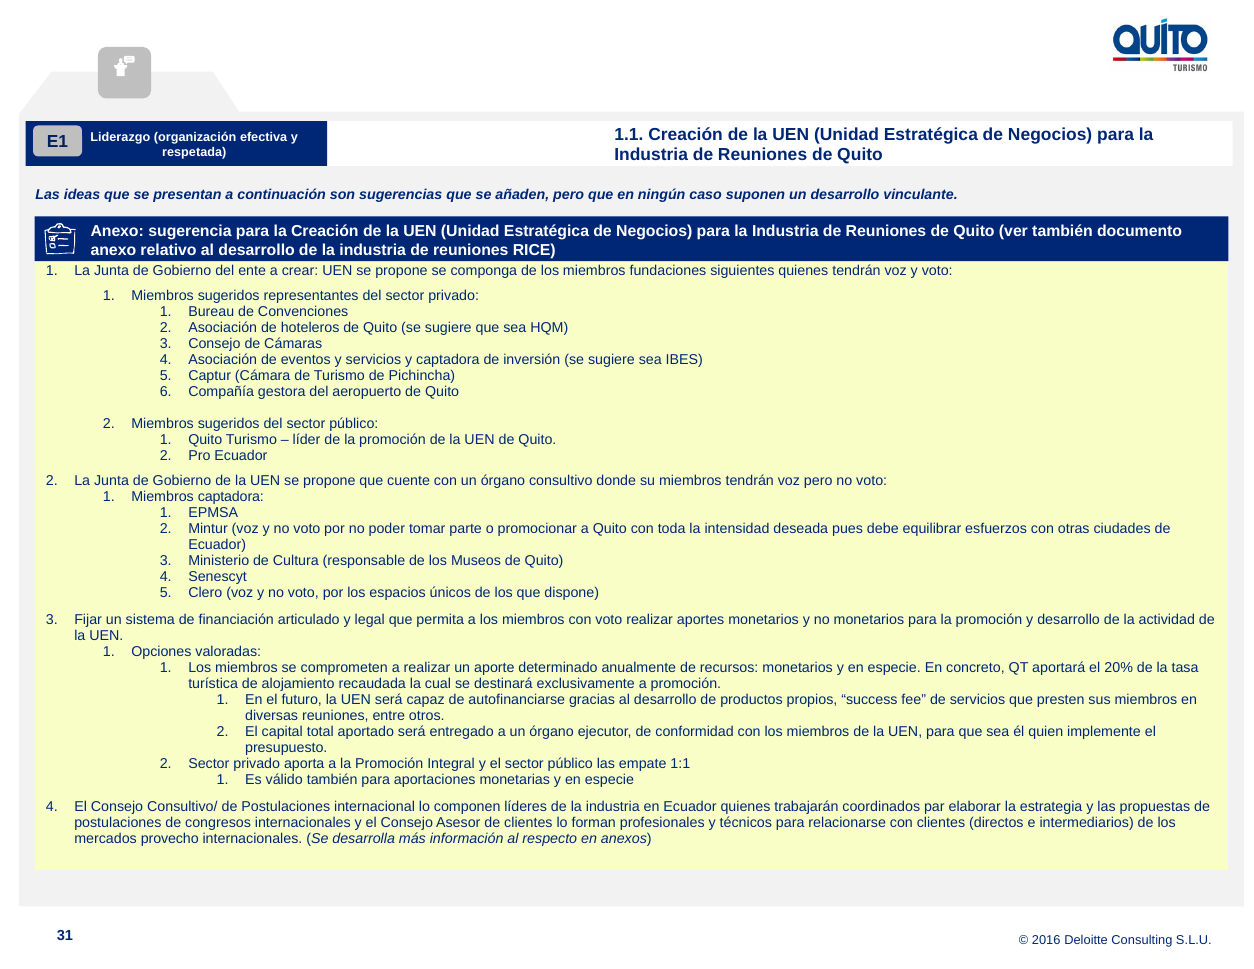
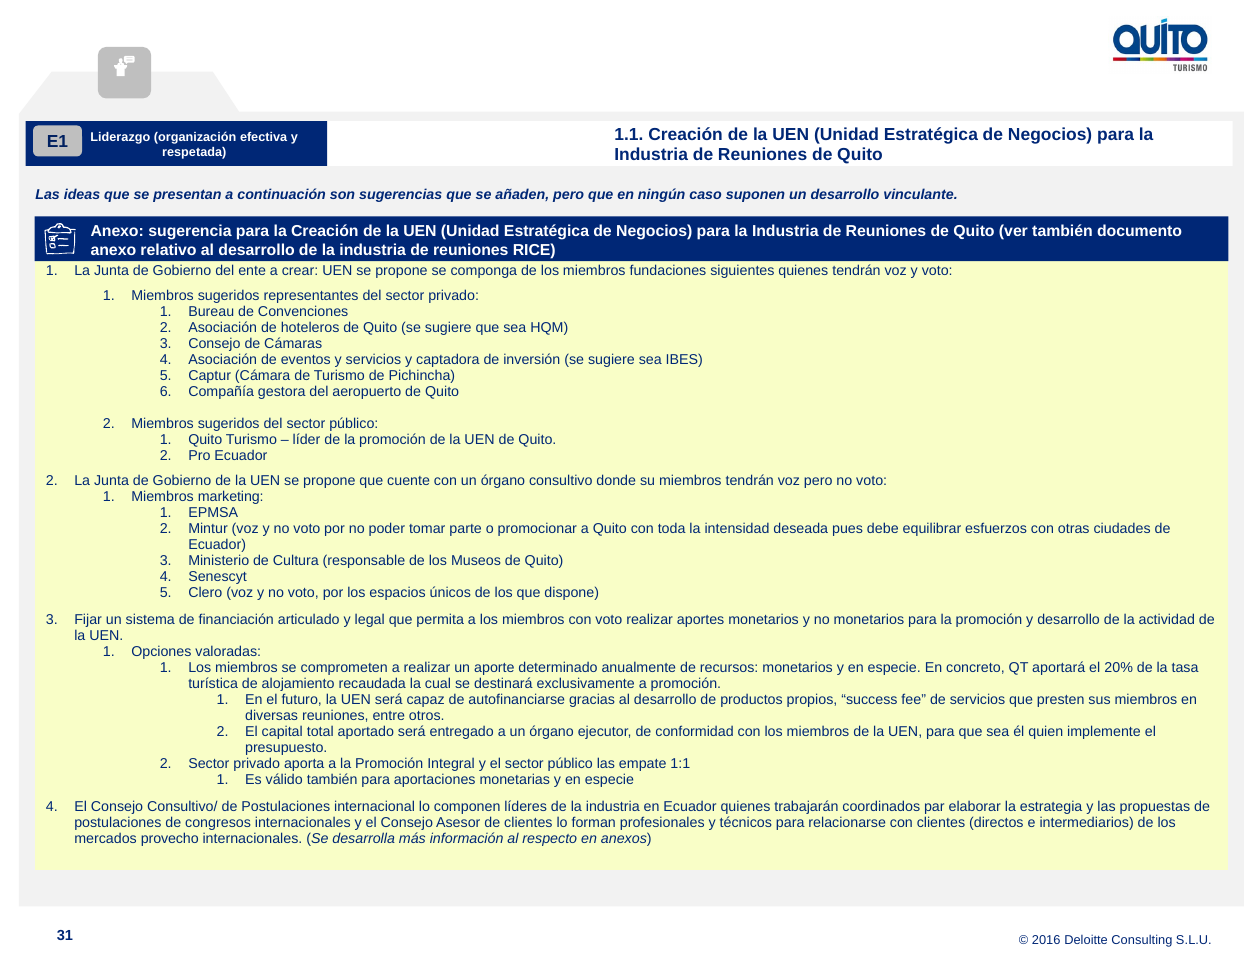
Miembros captadora: captadora -> marketing (231, 497)
